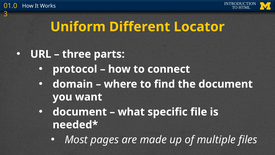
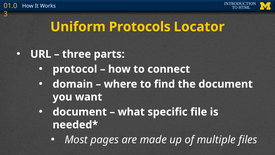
Different: Different -> Protocols (140, 27)
